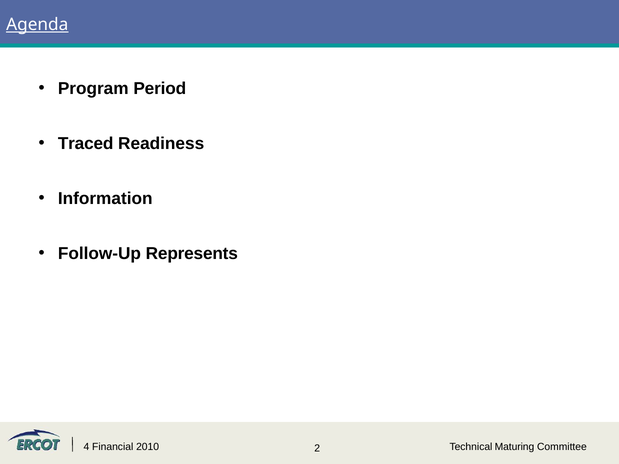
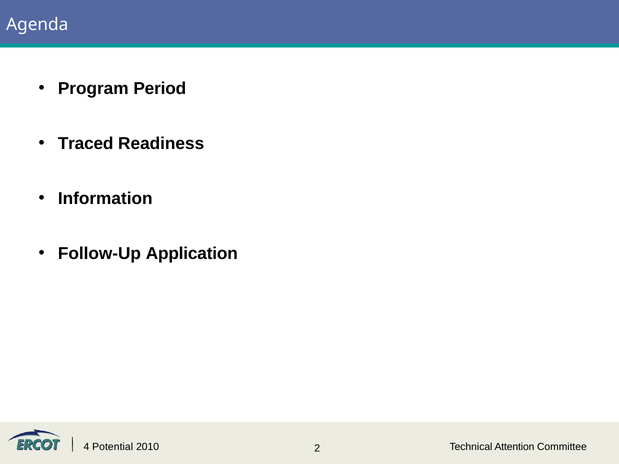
Agenda underline: present -> none (37, 24)
Represents: Represents -> Application (192, 254)
Financial: Financial -> Potential (113, 447)
Maturing: Maturing -> Attention (514, 447)
